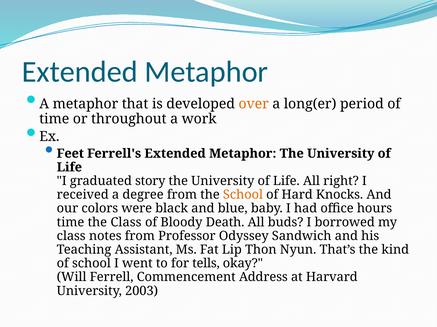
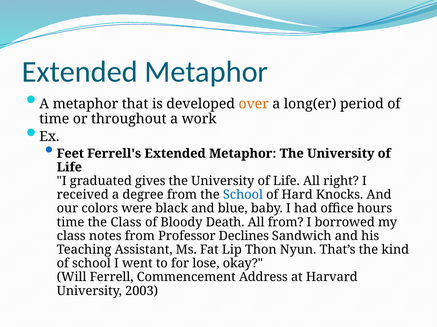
story: story -> gives (150, 181)
School colour: orange -> blue (243, 195)
All buds: buds -> from (286, 223)
Odyssey: Odyssey -> Declines (244, 236)
tells: tells -> lose (206, 264)
